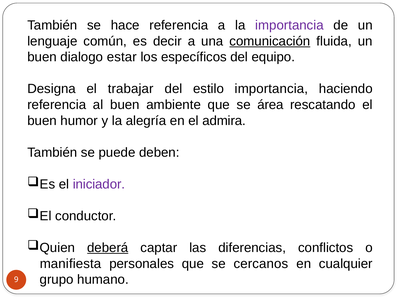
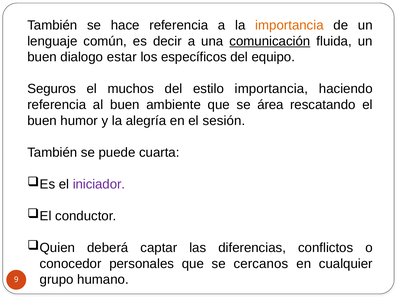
importancia colour: purple -> orange (289, 25)
Designa: Designa -> Seguros (52, 89)
trabajar: trabajar -> muchos (131, 89)
admira: admira -> sesión (224, 121)
deben: deben -> cuarta (159, 152)
deberá underline: present -> none (108, 248)
manifiesta: manifiesta -> conocedor (71, 263)
